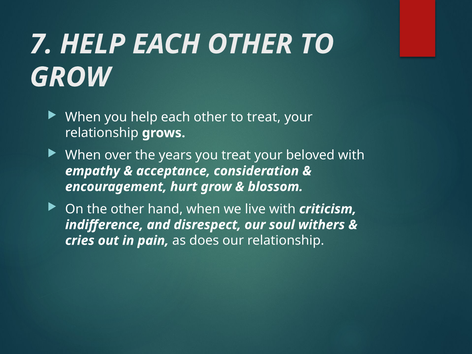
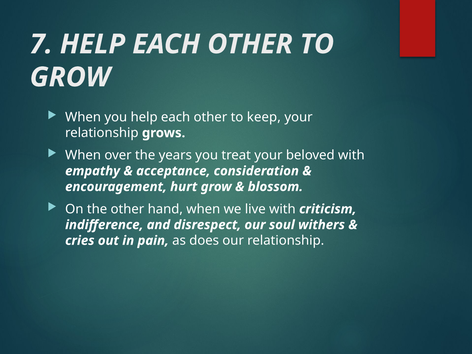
to treat: treat -> keep (264, 117)
